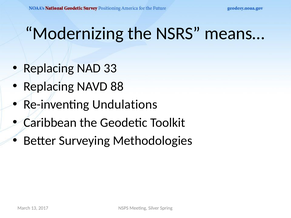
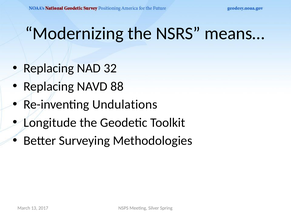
33: 33 -> 32 (110, 68)
Caribbean: Caribbean -> Longitude (50, 123)
